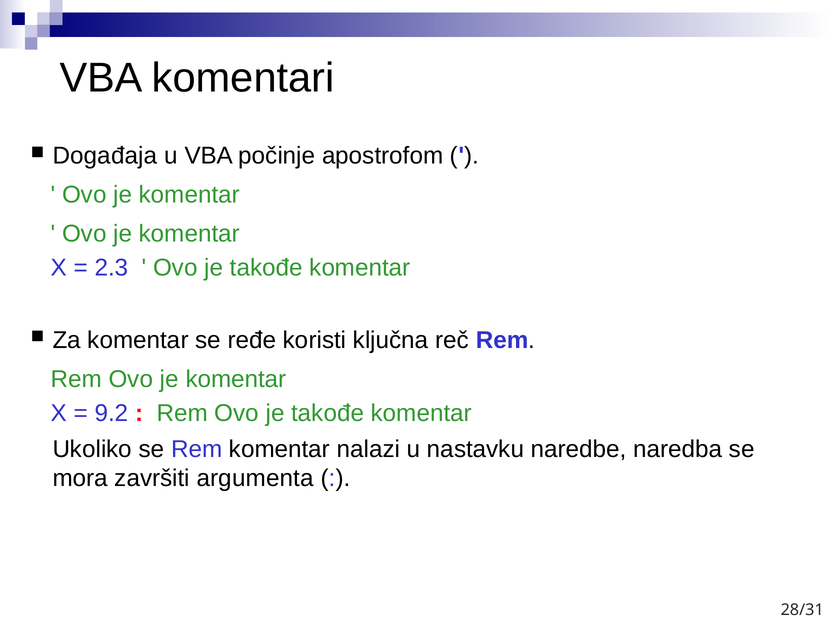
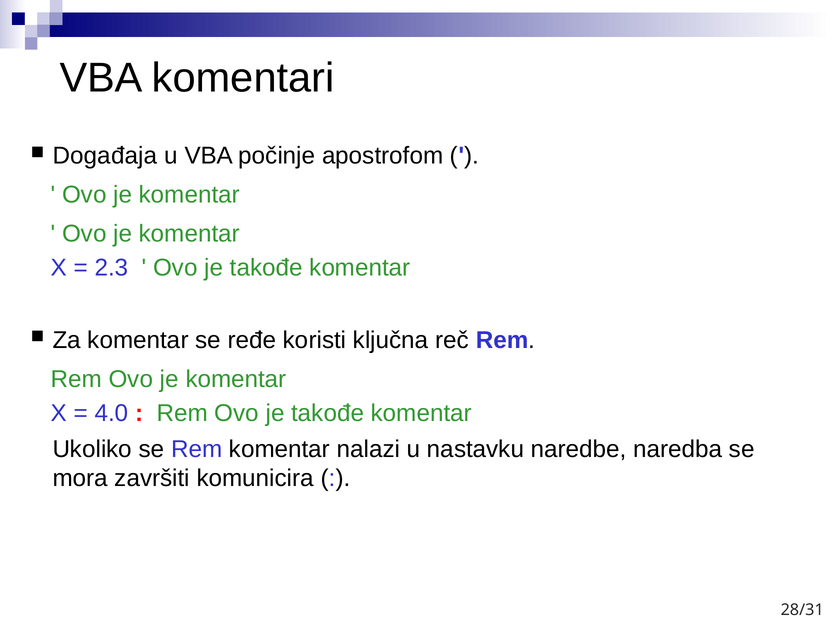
9.2: 9.2 -> 4.0 (111, 413)
argumenta: argumenta -> komunicira (255, 478)
